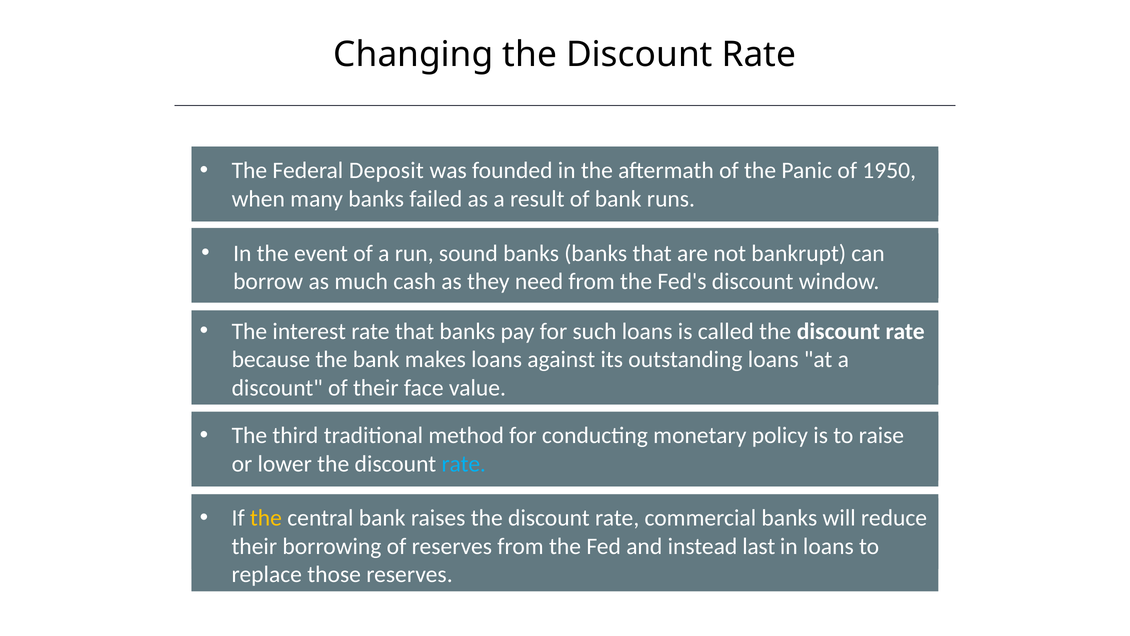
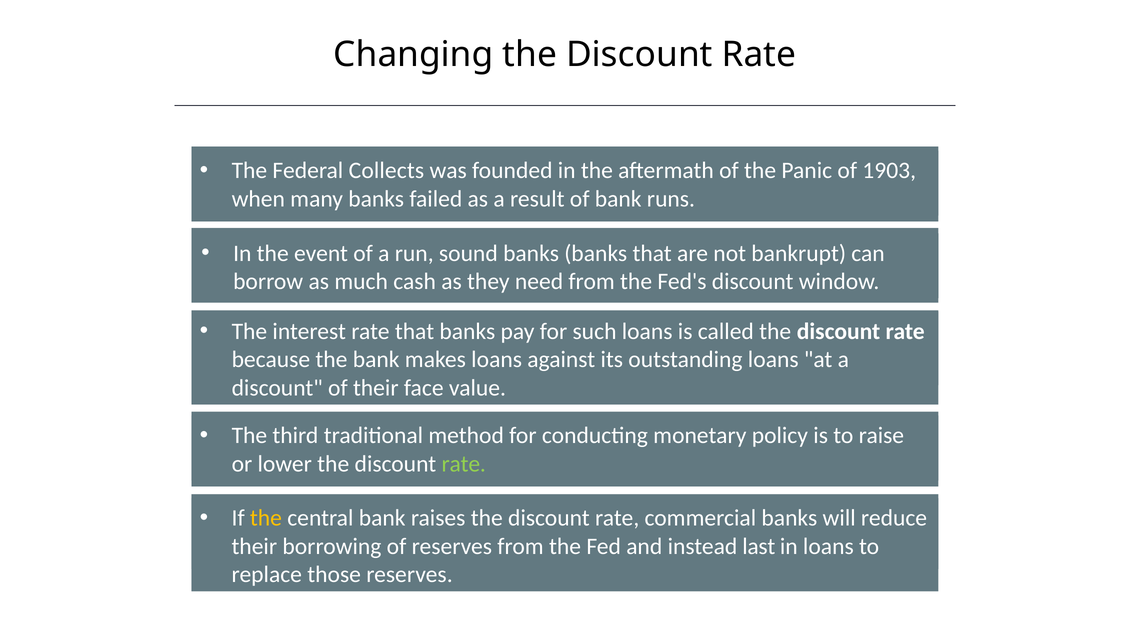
Deposit: Deposit -> Collects (386, 170)
1950: 1950 -> 1903 (889, 170)
rate colour: light blue -> light green (464, 464)
